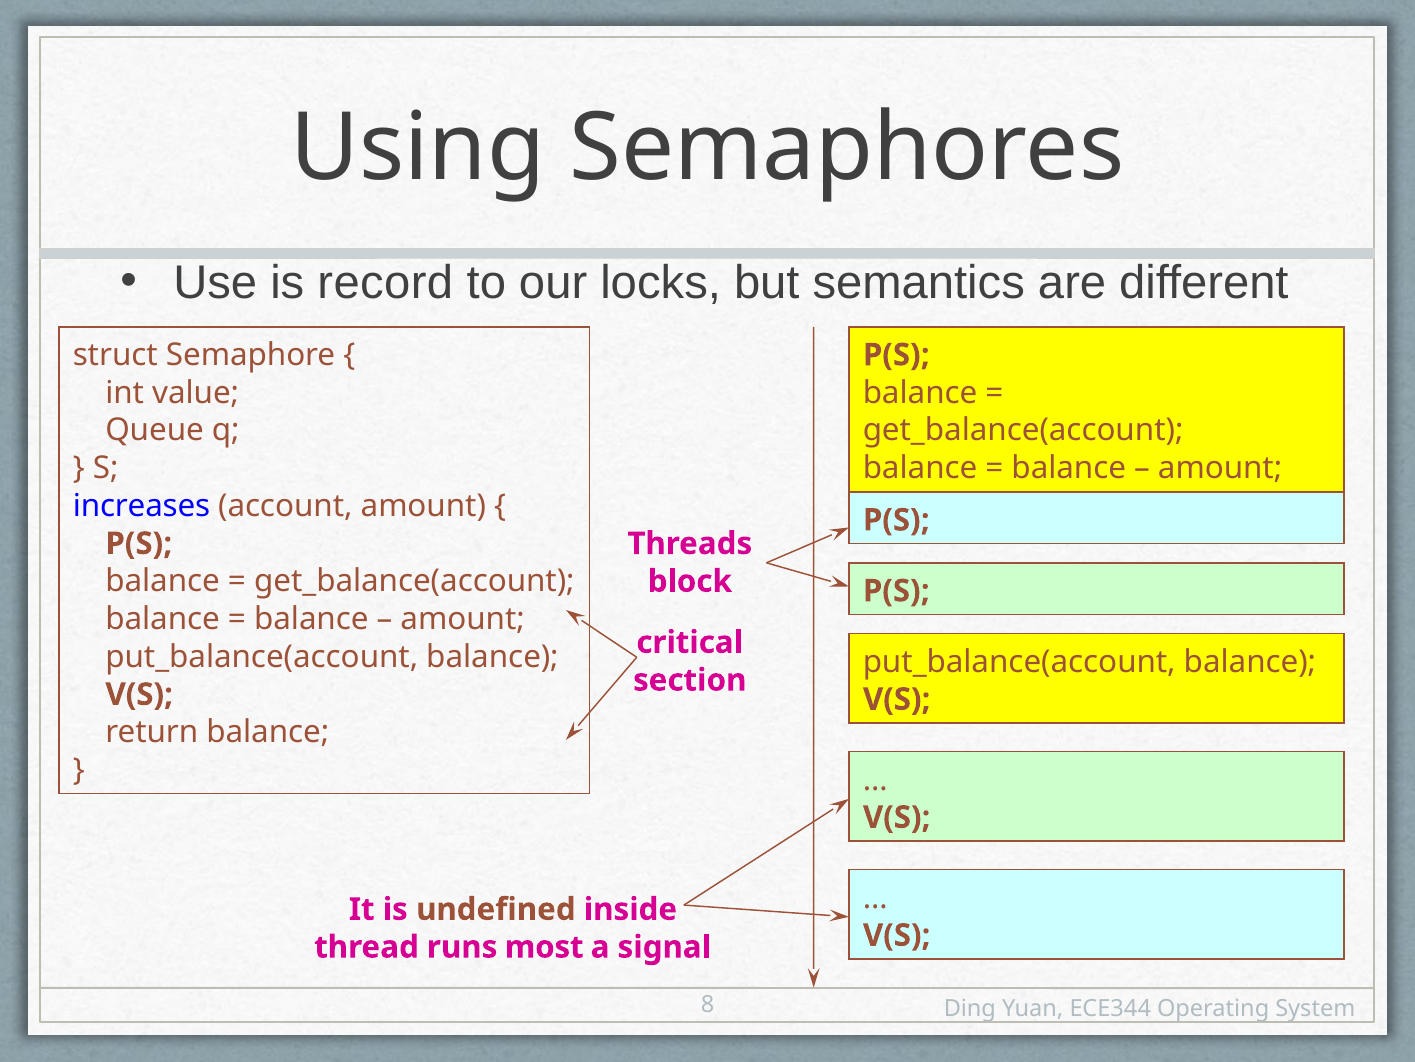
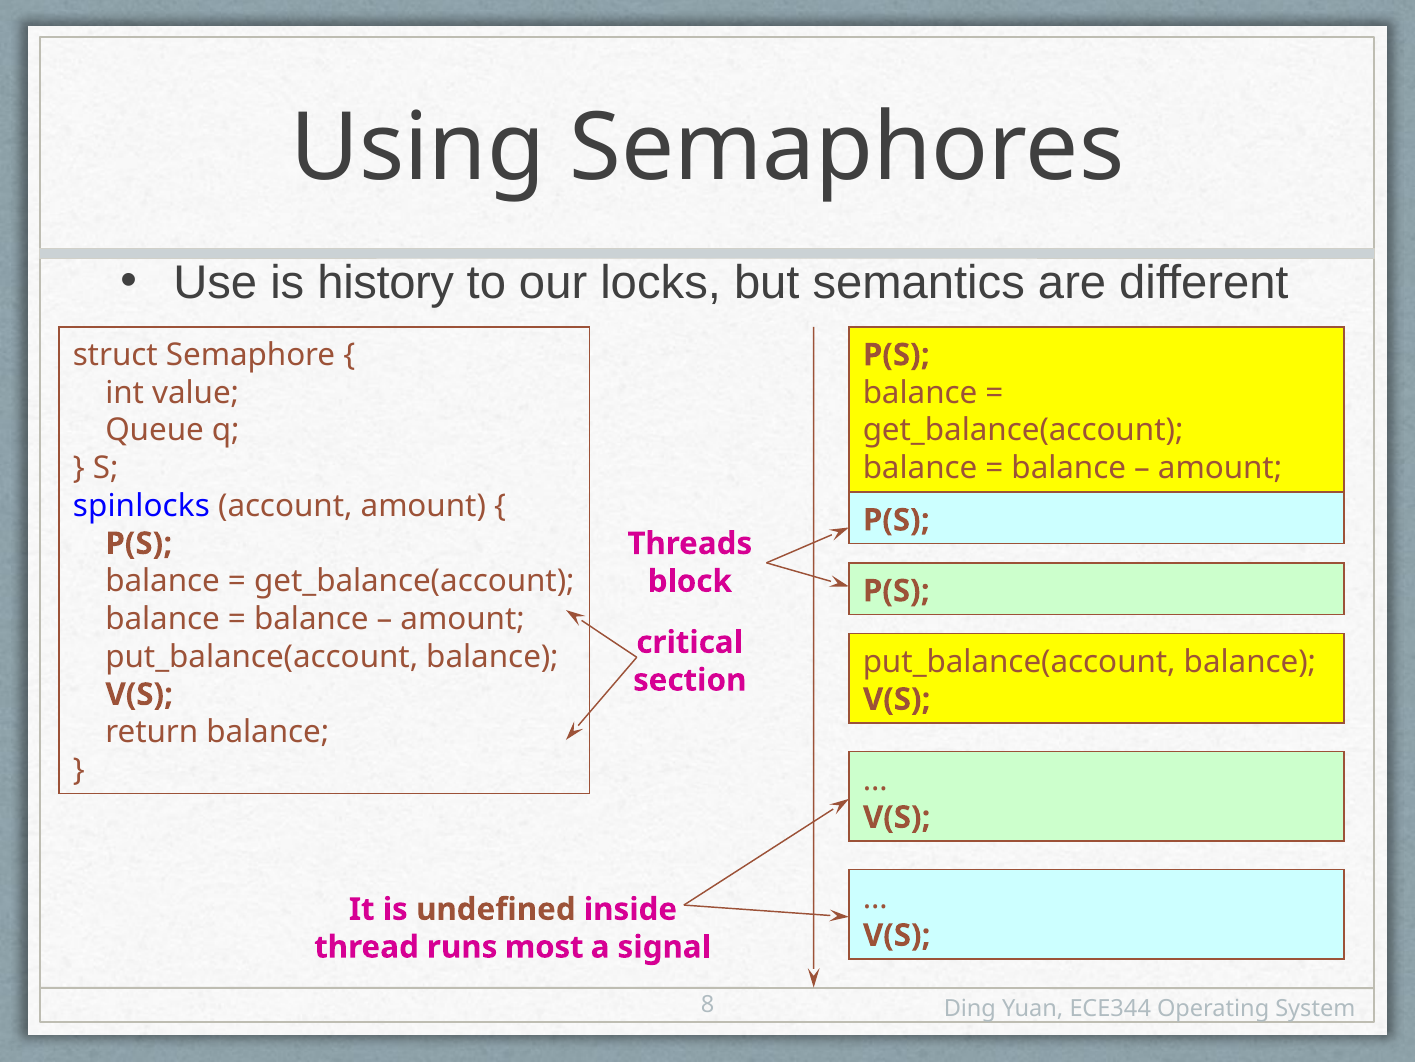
record: record -> history (386, 283)
increases: increases -> spinlocks (141, 505)
